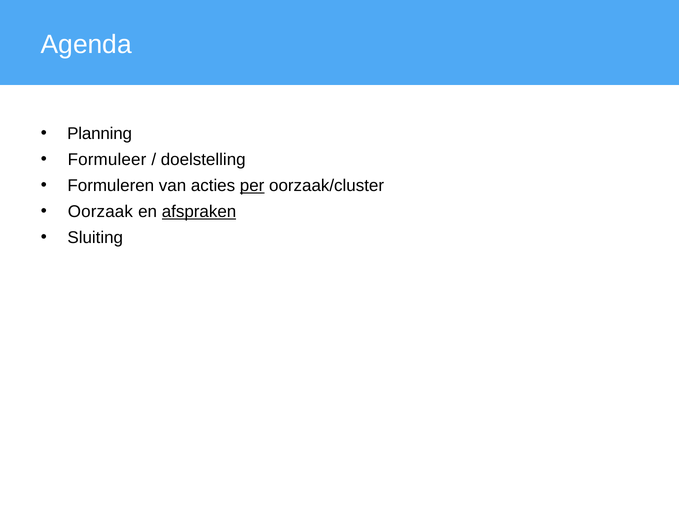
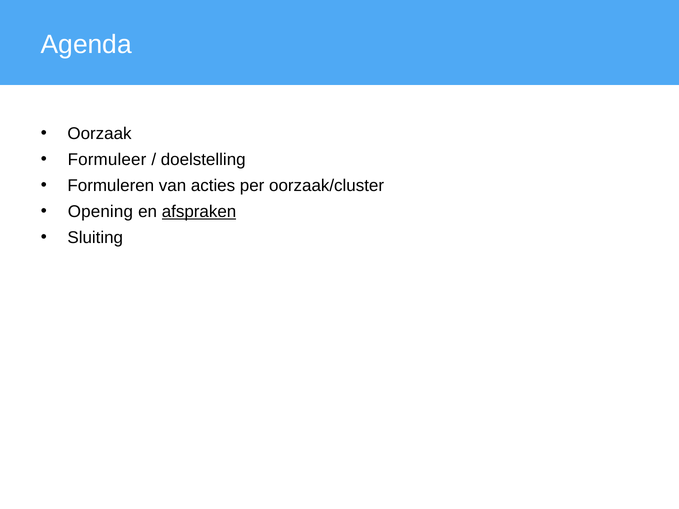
Planning: Planning -> Oorzaak (100, 134)
per underline: present -> none (252, 186)
Oorzaak: Oorzaak -> Opening (100, 212)
